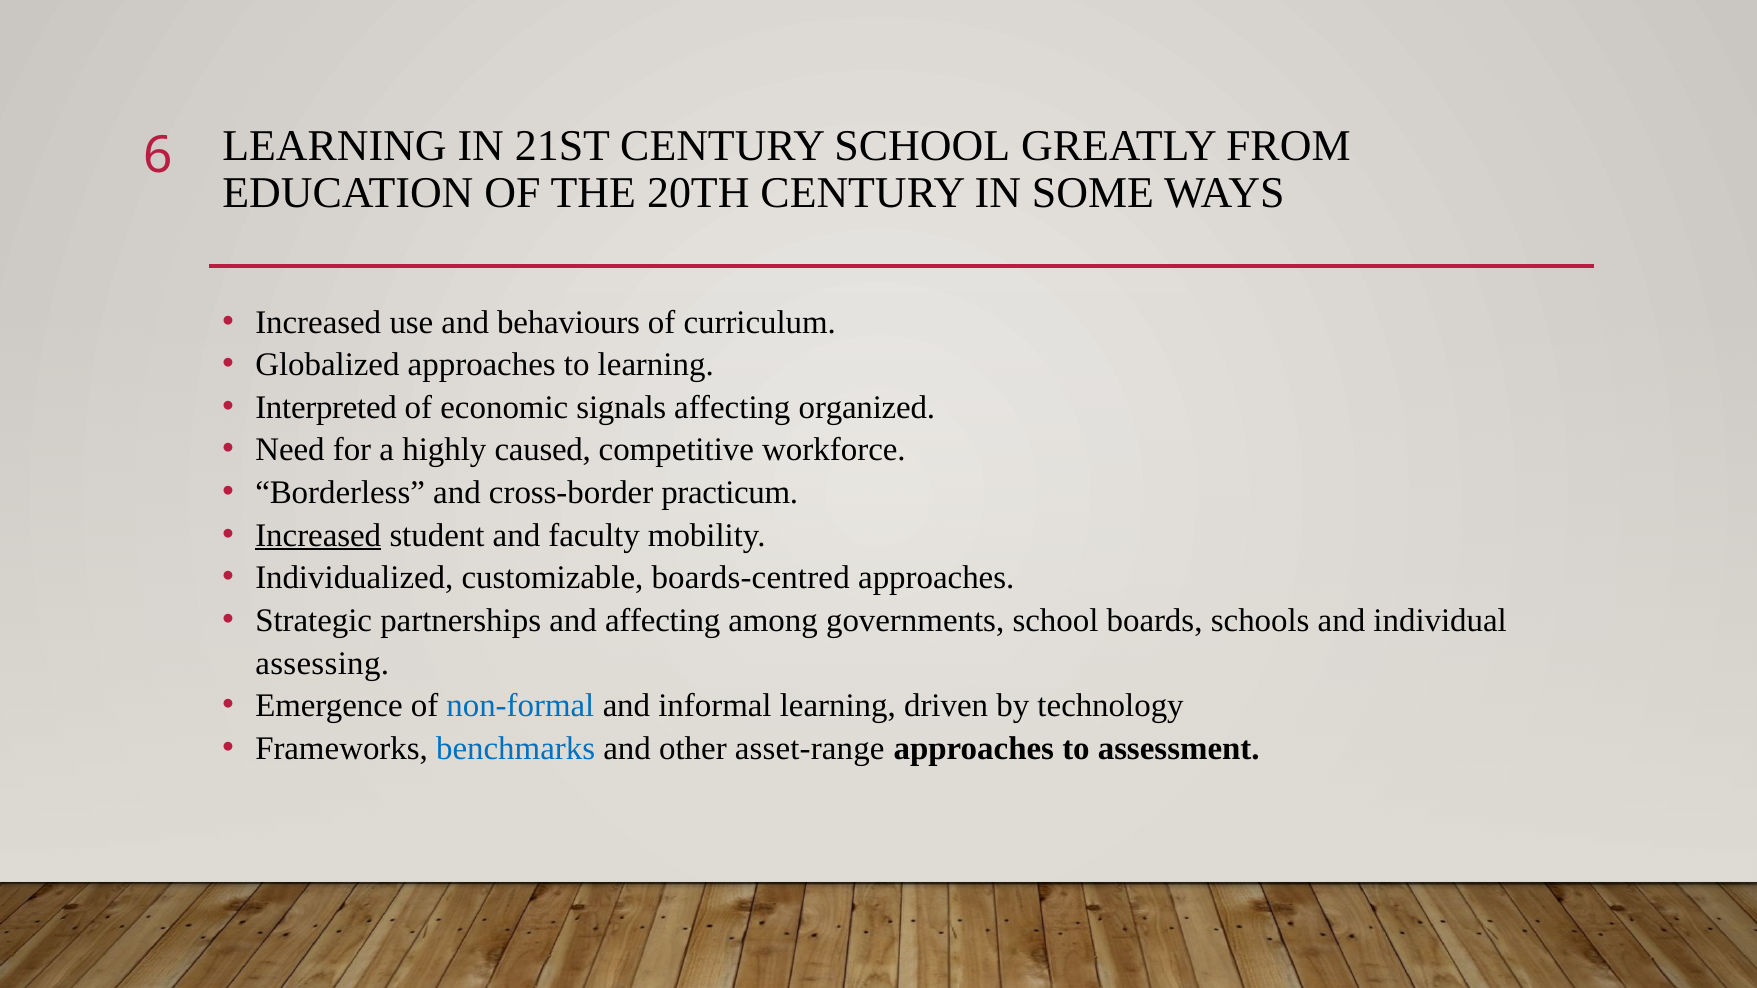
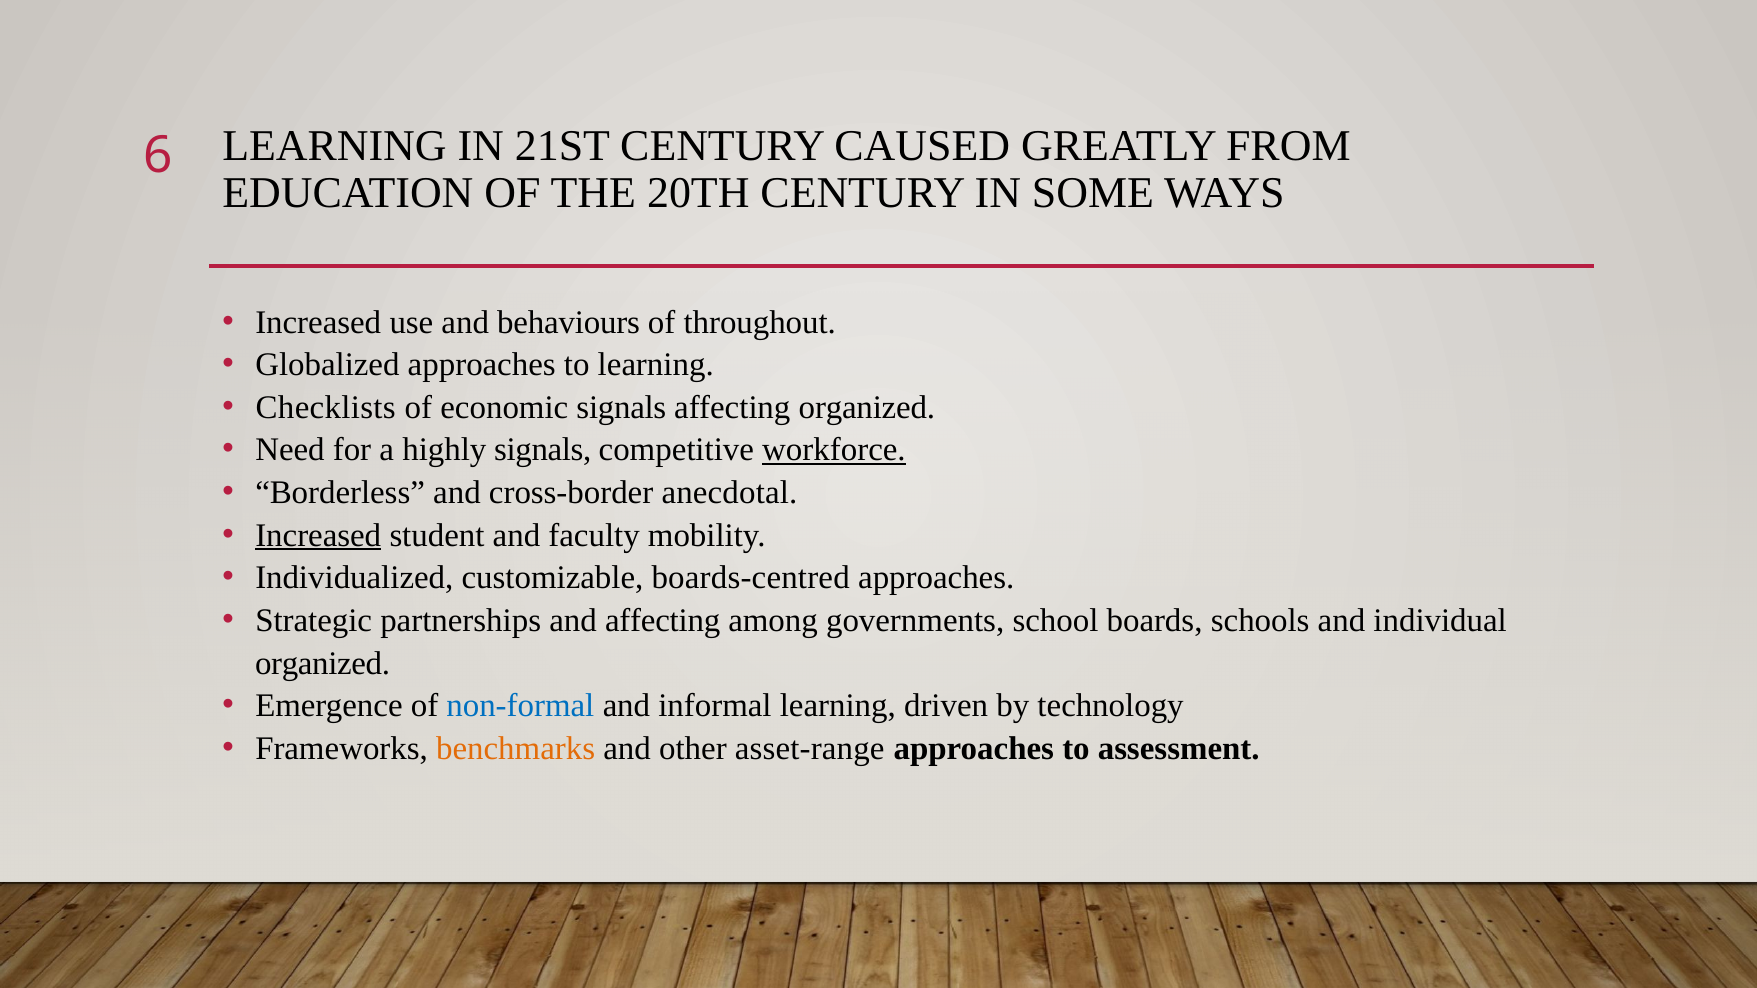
CENTURY SCHOOL: SCHOOL -> CAUSED (922, 146)
curriculum: curriculum -> throughout (760, 322)
Interpreted: Interpreted -> Checklists (326, 408)
highly caused: caused -> signals (543, 450)
workforce underline: none -> present (834, 450)
practicum: practicum -> anecdotal (729, 493)
assessing: assessing -> organized (323, 663)
benchmarks colour: blue -> orange (516, 749)
